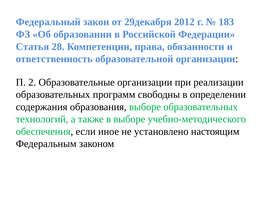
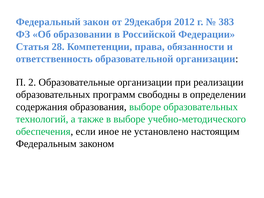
183: 183 -> 383 (226, 22)
